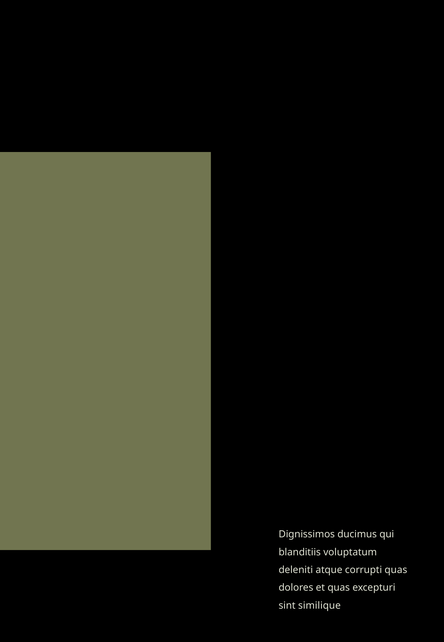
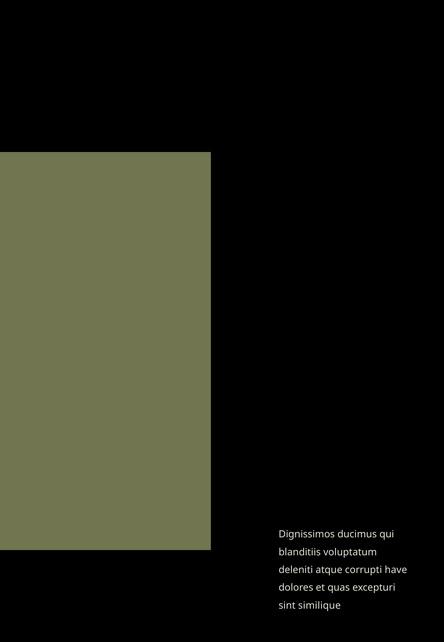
corrupti quas: quas -> have (396, 569)
